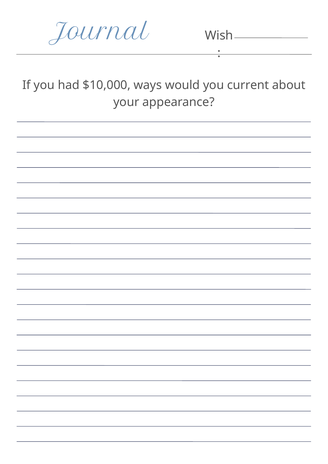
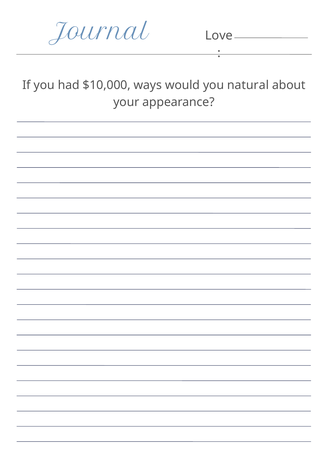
Wish: Wish -> Love (219, 35)
current: current -> natural (248, 85)
